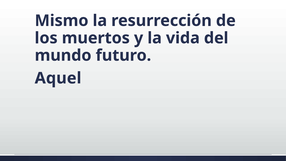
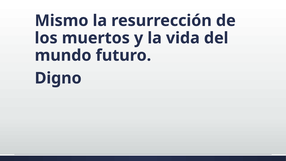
Aquel: Aquel -> Digno (58, 78)
